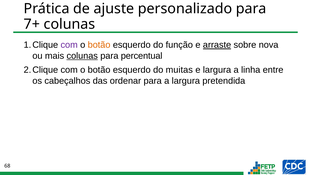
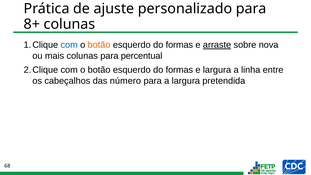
7+: 7+ -> 8+ (32, 24)
com colour: purple -> blue (69, 45)
função: função -> formas (179, 45)
colunas underline: present -> none (82, 56)
muitas: muitas -> formas (179, 70)
ordenar: ordenar -> número (125, 81)
